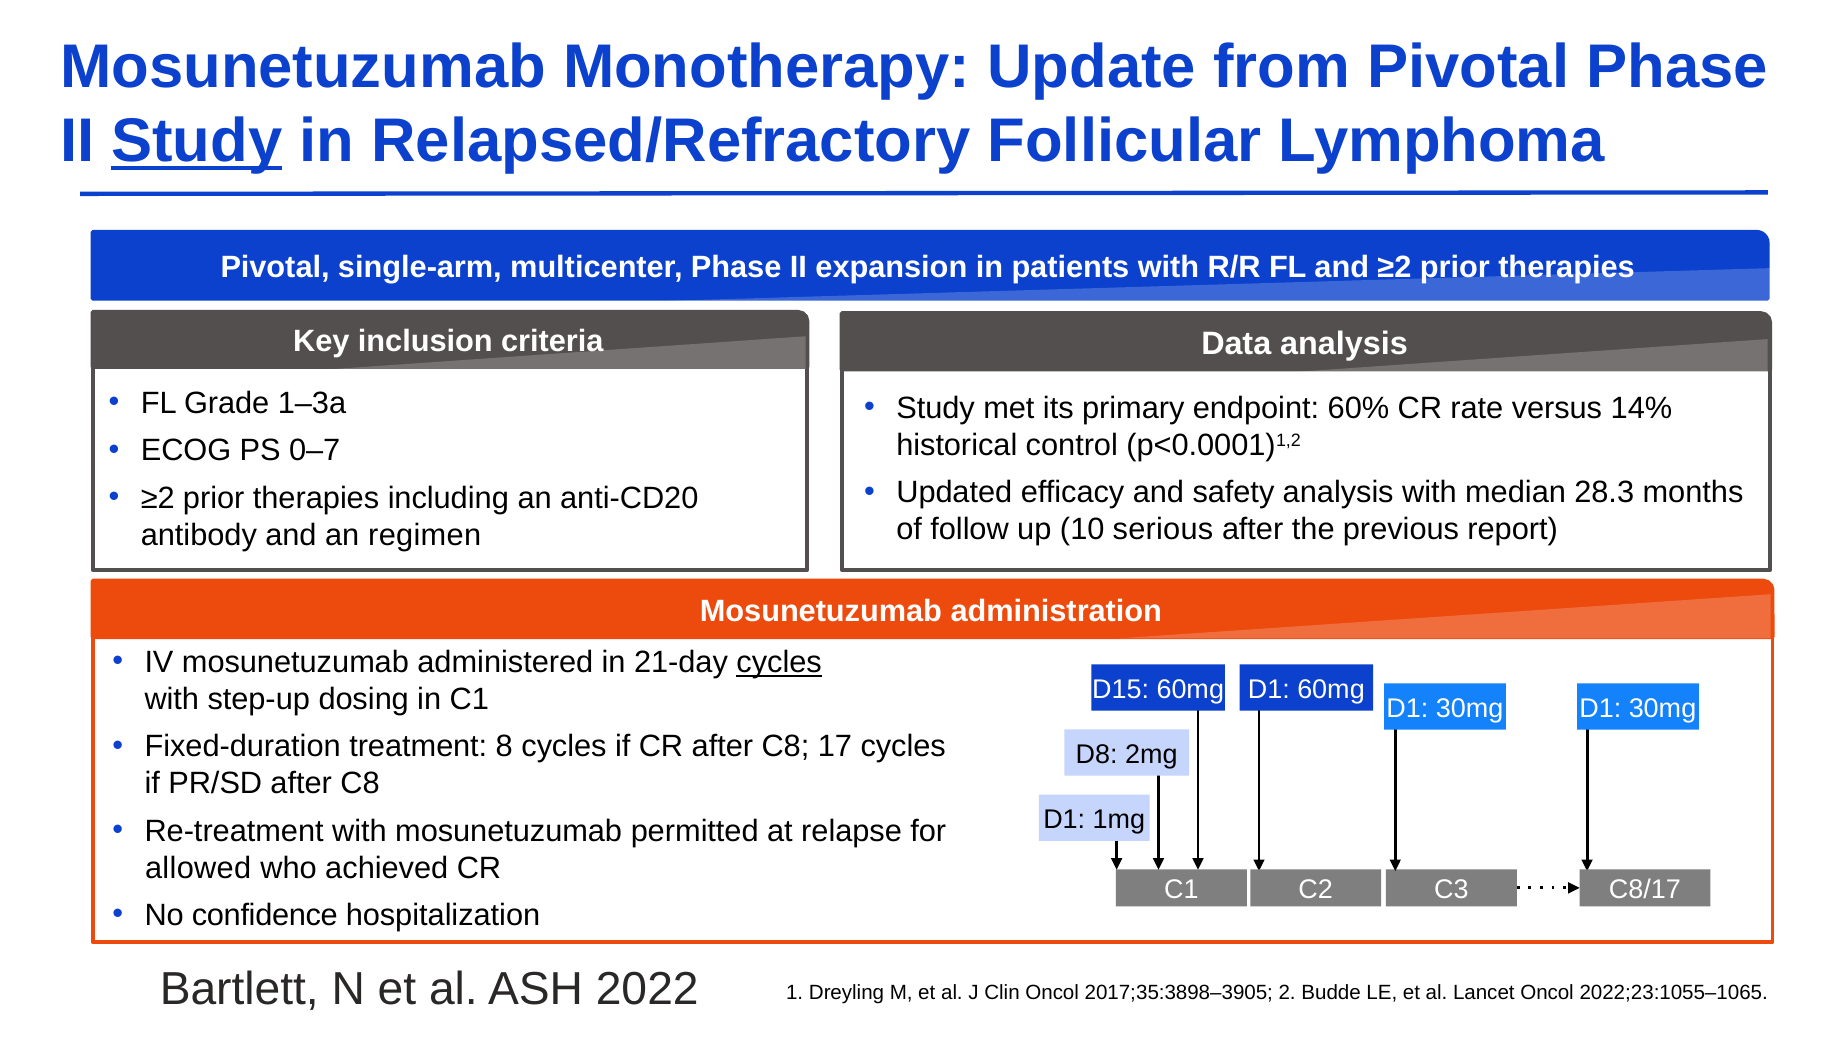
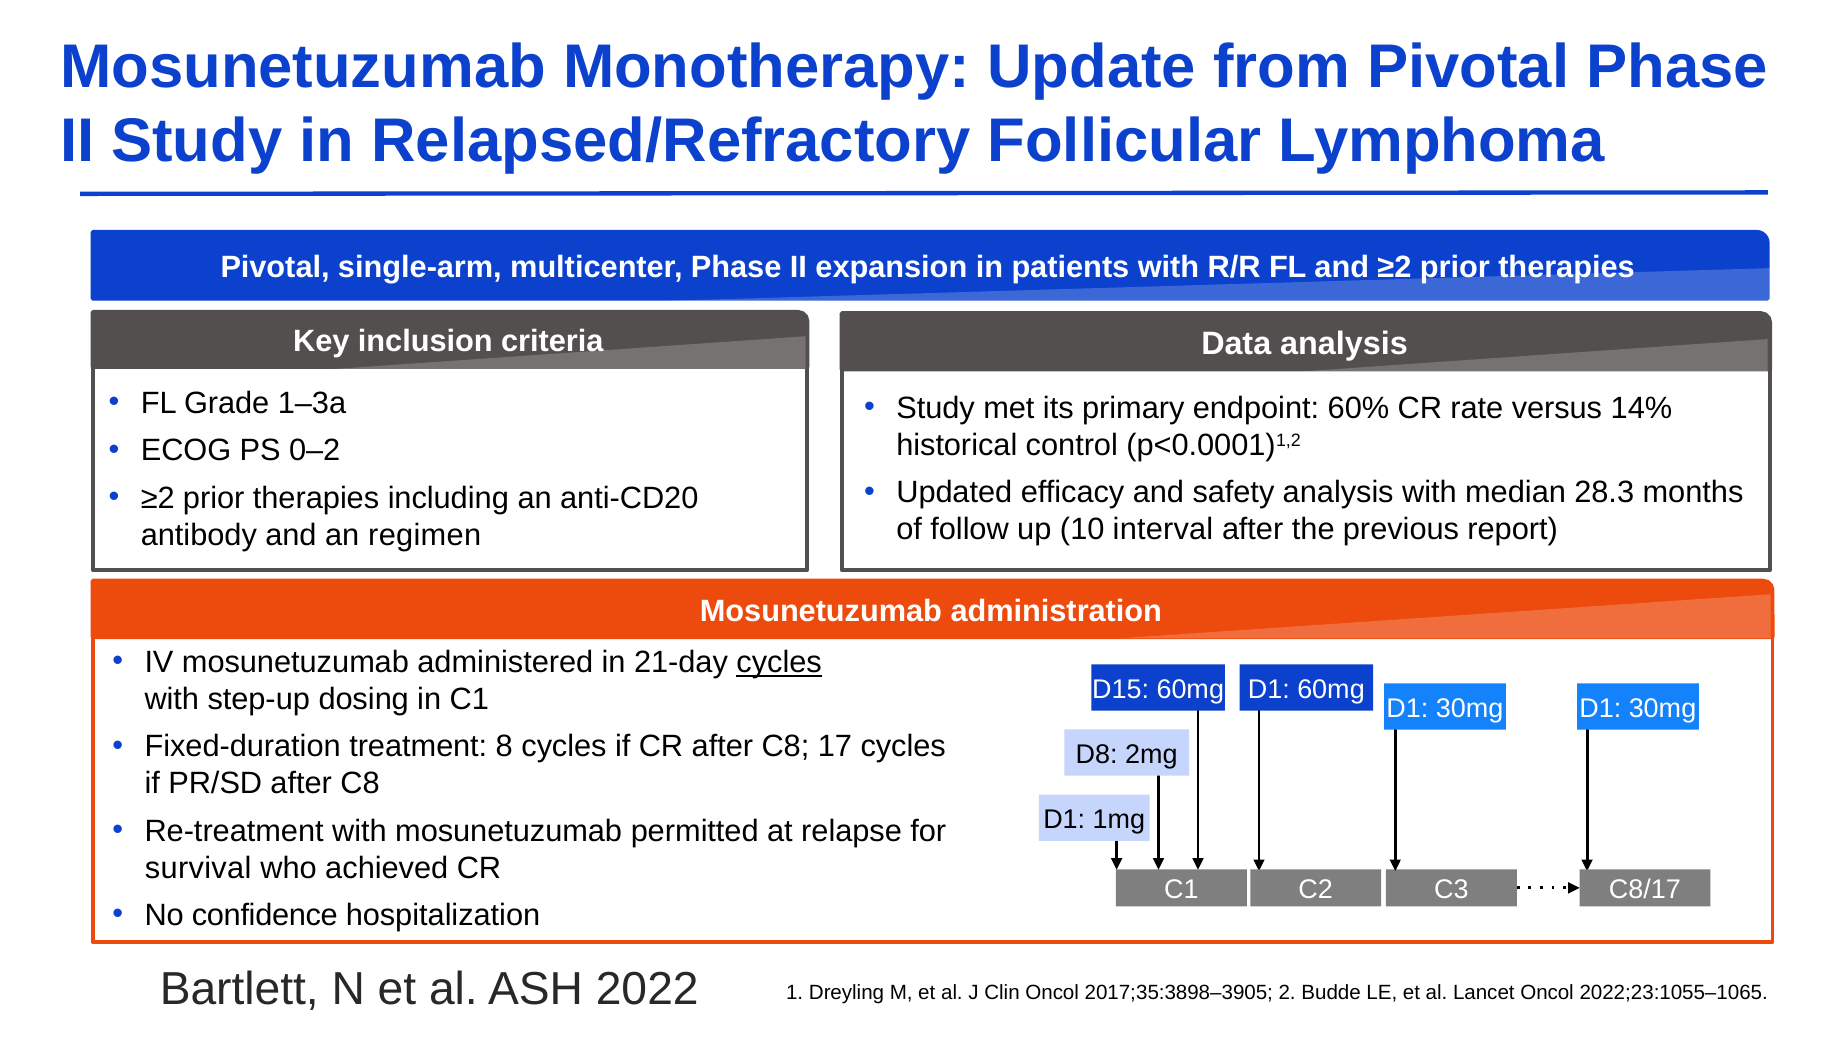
Study underline: present -> none (197, 141)
0–7: 0–7 -> 0–2 (315, 450)
serious: serious -> interval (1163, 529)
allowed: allowed -> survival (198, 867)
